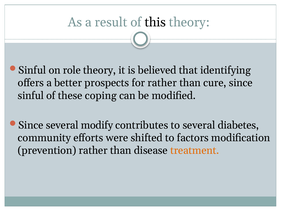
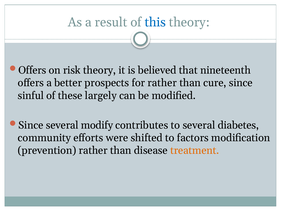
this colour: black -> blue (155, 22)
Sinful: Sinful -> Offers (32, 70)
role: role -> risk (72, 70)
identifying: identifying -> nineteenth (225, 70)
coping: coping -> largely (101, 95)
